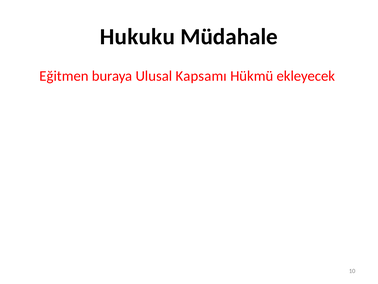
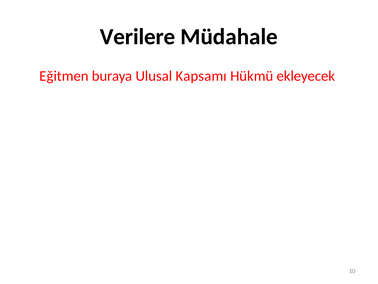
Hukuku: Hukuku -> Verilere (138, 37)
